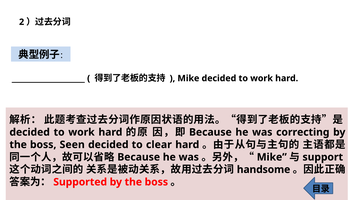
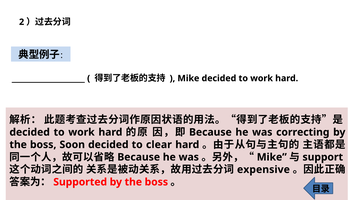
Seen: Seen -> Soon (72, 144)
handsome: handsome -> expensive (263, 169)
